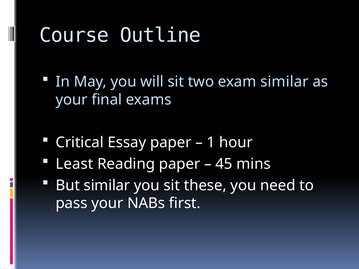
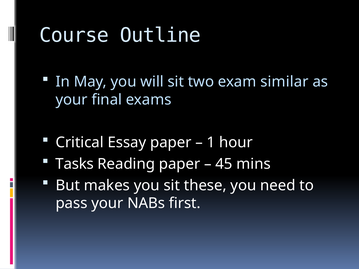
Least: Least -> Tasks (75, 164)
But similar: similar -> makes (107, 186)
